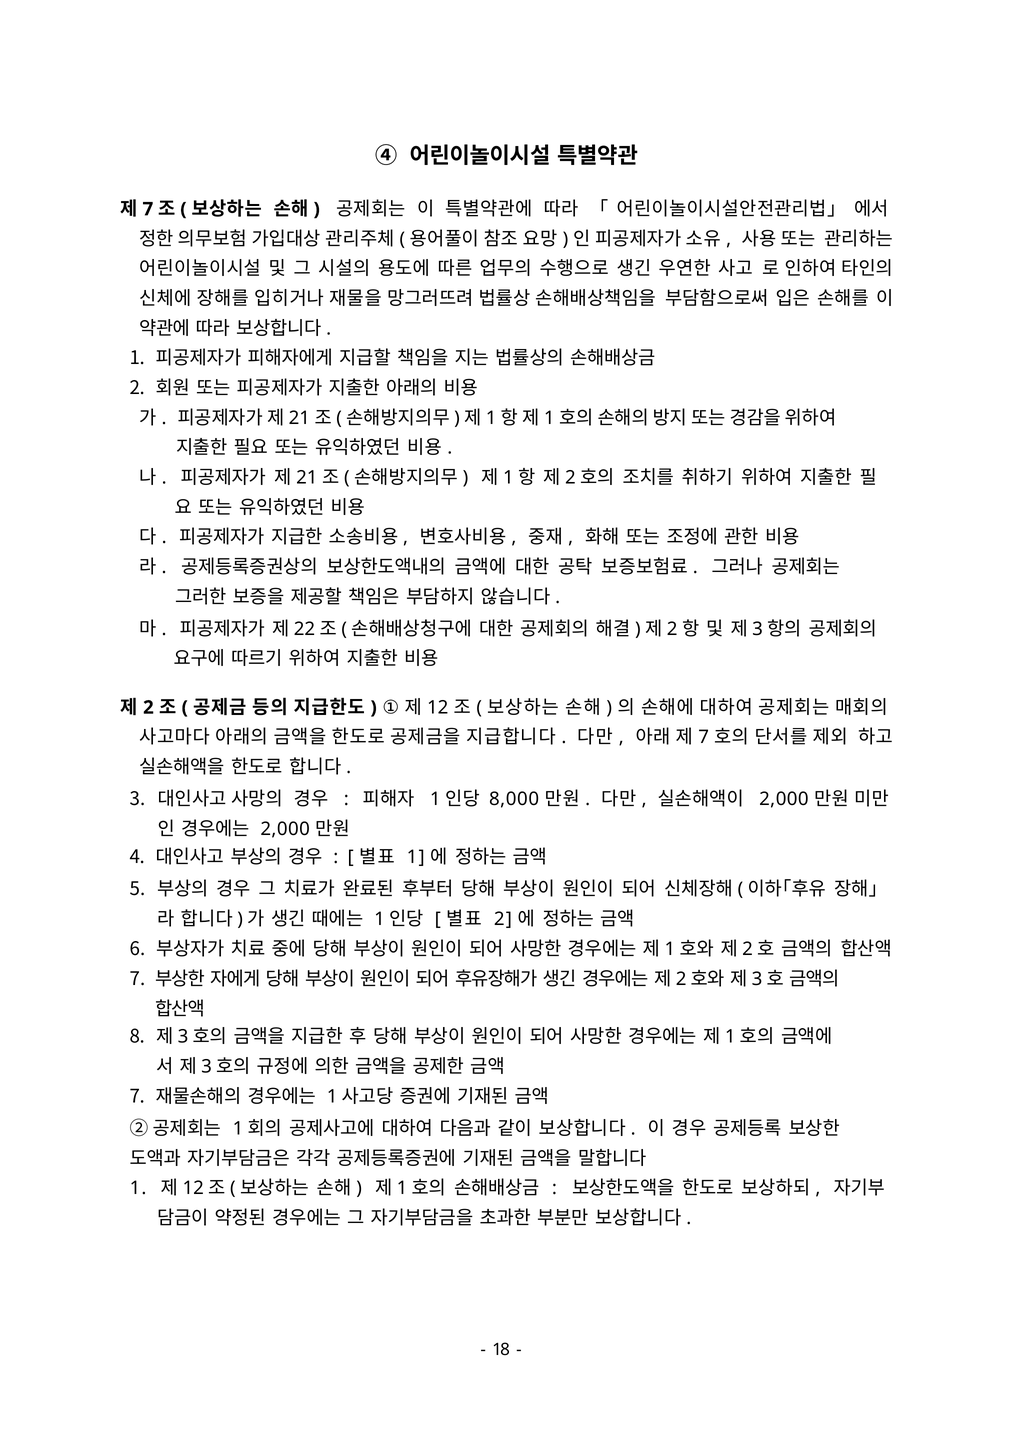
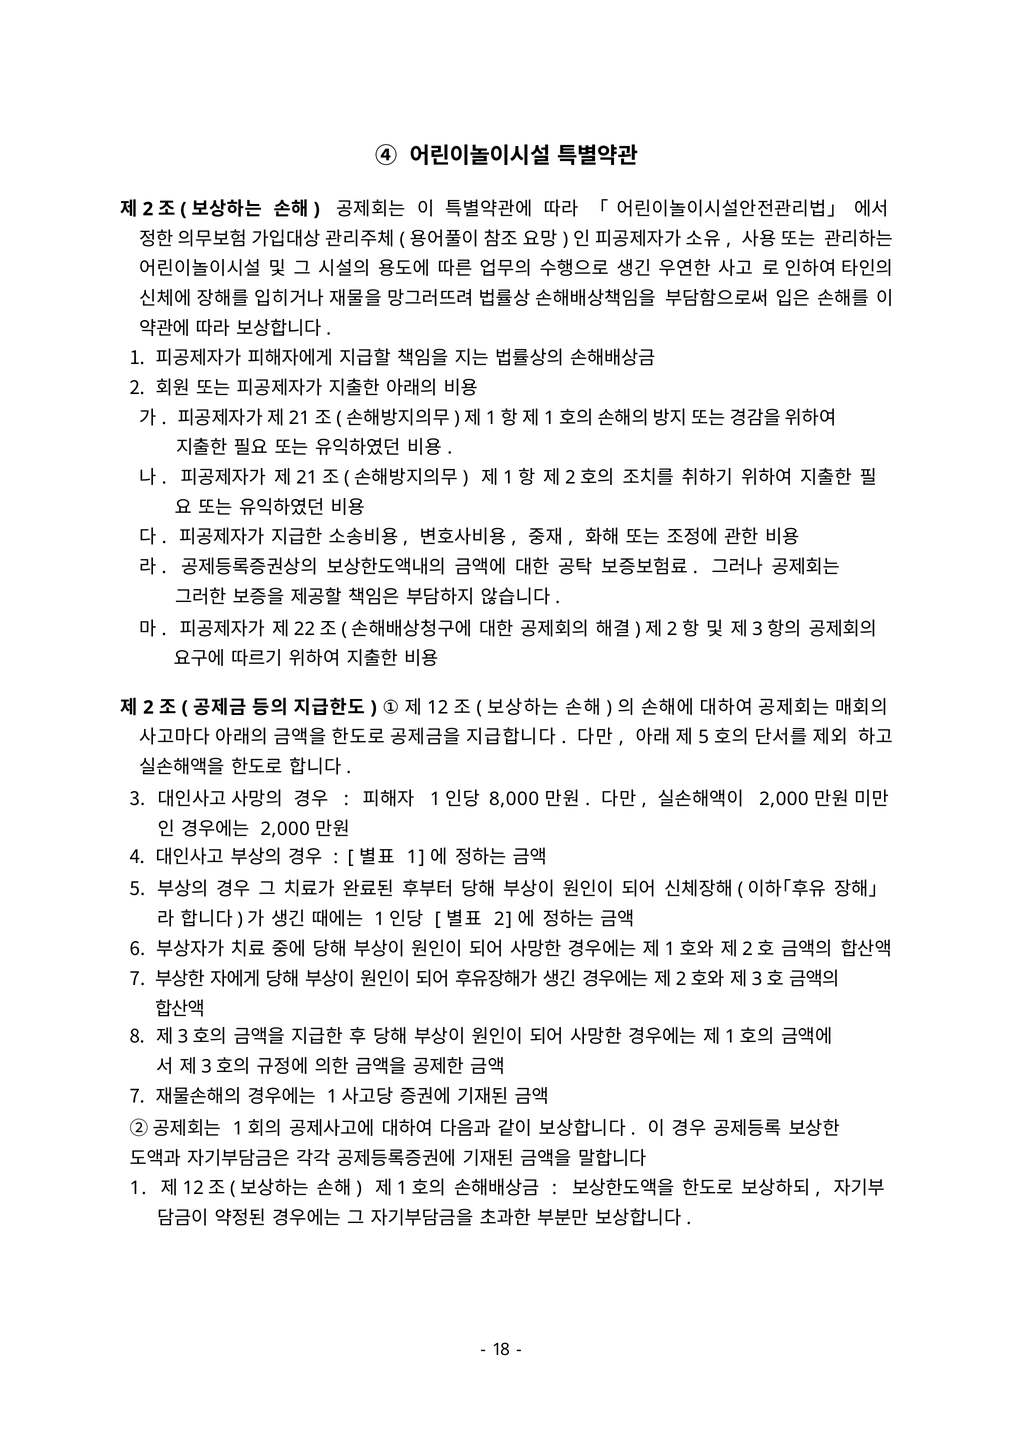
7: 7 -> 2 (148, 209)
7: 7 -> 5 (704, 738)
